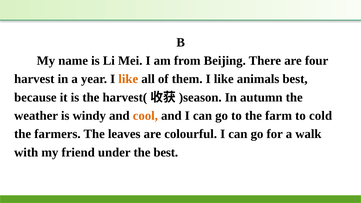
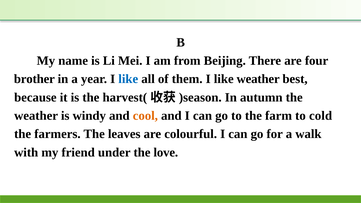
harvest: harvest -> brother (34, 79)
like colour: orange -> blue (128, 79)
like animals: animals -> weather (258, 79)
the best: best -> love (166, 152)
